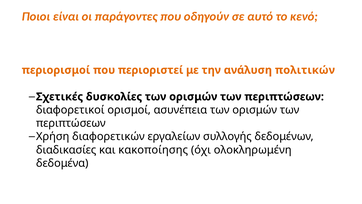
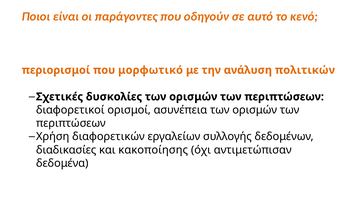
περιοριστεί: περιοριστεί -> μορφωτικό (151, 70)
ολοκληρωμένη: ολοκληρωμένη -> αντιμετώπισαν (253, 150)
